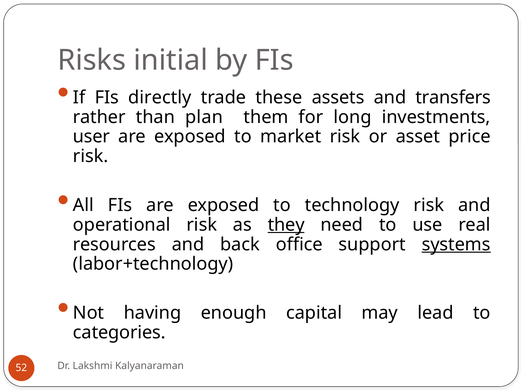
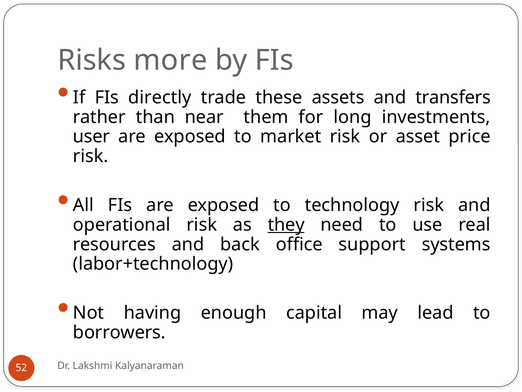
initial: initial -> more (171, 60)
plan: plan -> near (204, 117)
systems underline: present -> none (456, 244)
categories: categories -> borrowers (119, 332)
